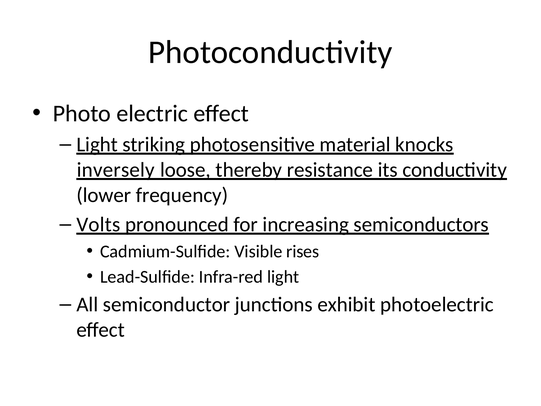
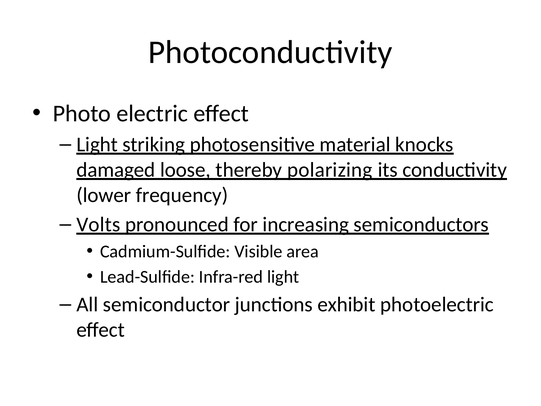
inversely: inversely -> damaged (116, 170)
resistance: resistance -> polarizing (330, 170)
rises: rises -> area (303, 251)
